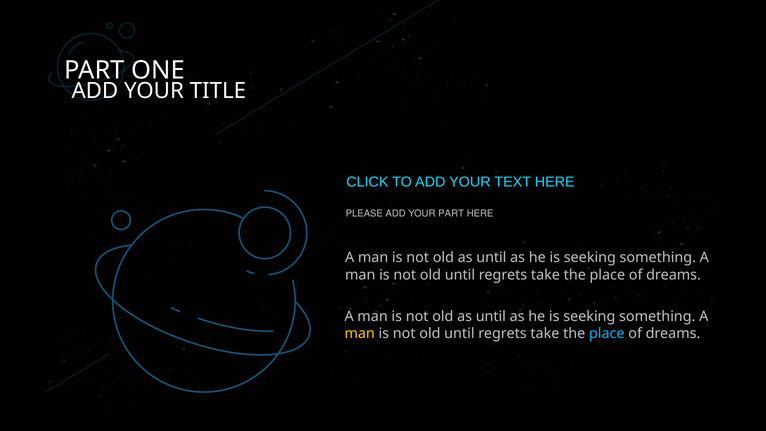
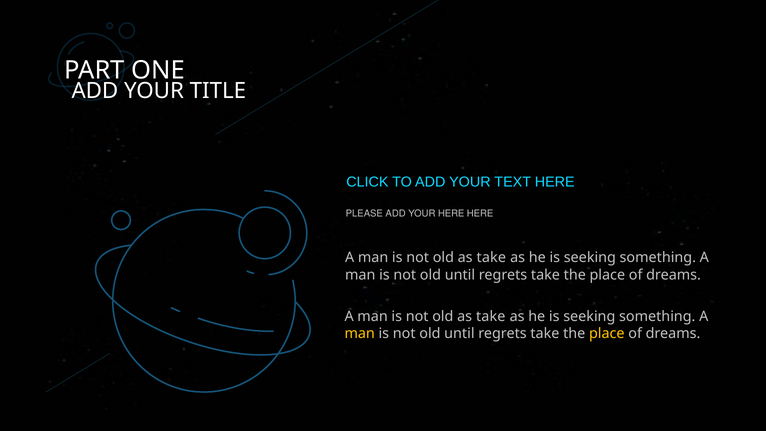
YOUR PART: PART -> HERE (451, 213)
until: until -> take (491, 258)
until: until -> take (491, 316)
place colour: light blue -> yellow (607, 333)
